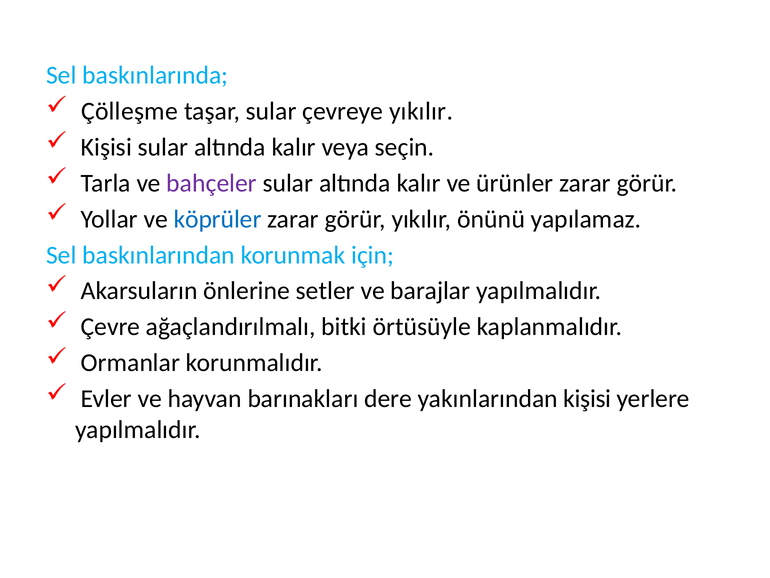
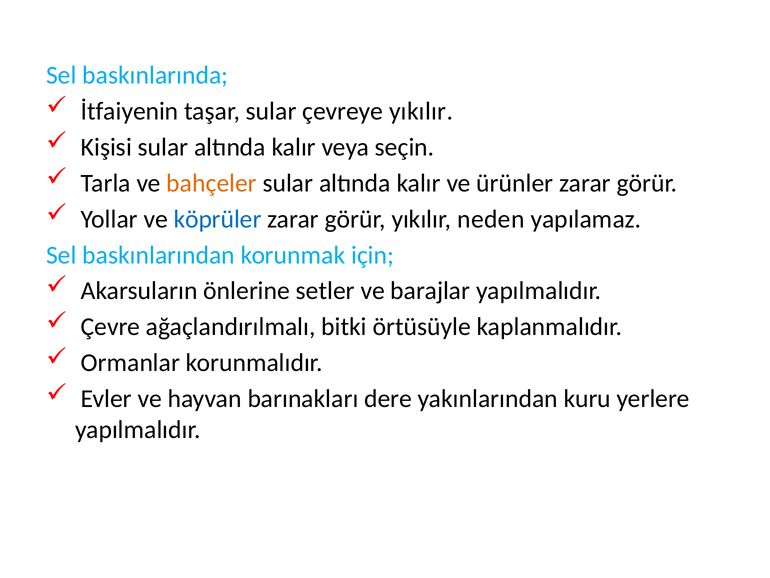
Çölleşme: Çölleşme -> İtfaiyenin (130, 111)
bahçeler colour: purple -> orange (212, 183)
önünü: önünü -> neden (491, 219)
yakınlarından kişisi: kişisi -> kuru (587, 399)
